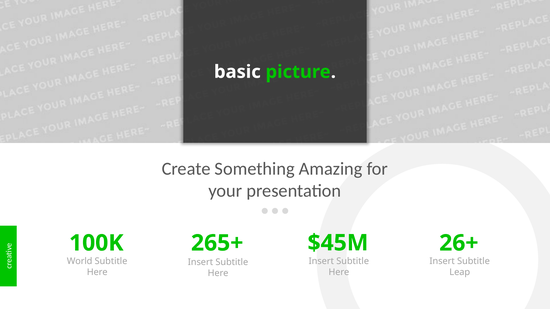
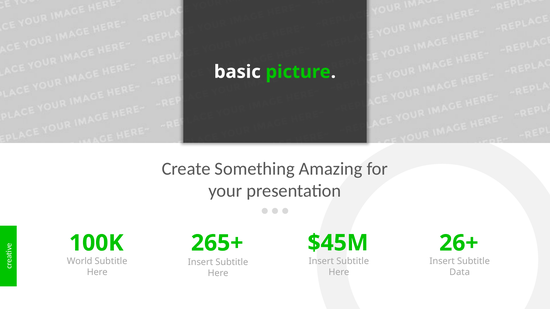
Leap: Leap -> Data (460, 273)
